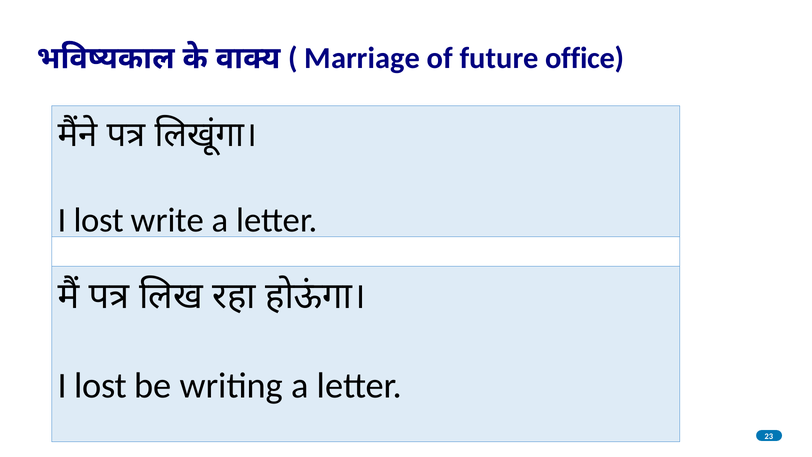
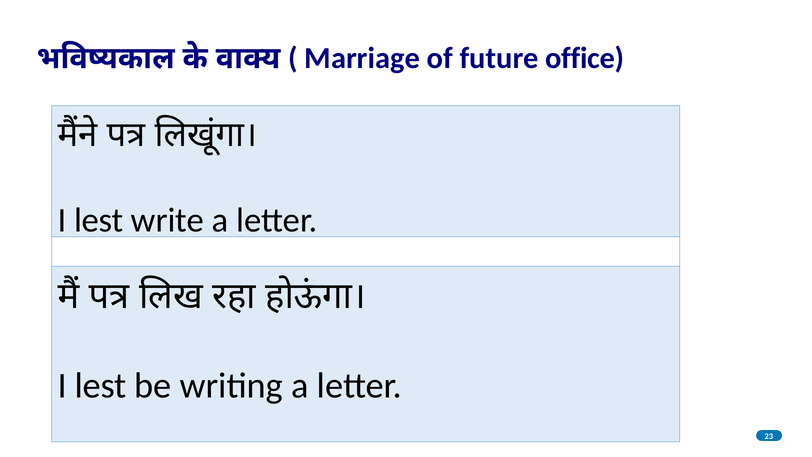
lost: lost -> lest (99, 220)
lost: lost -> lest (101, 386)
